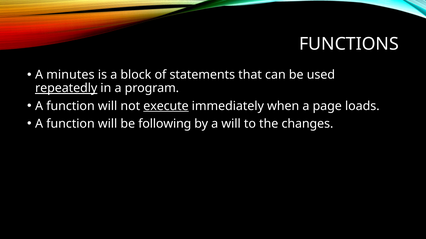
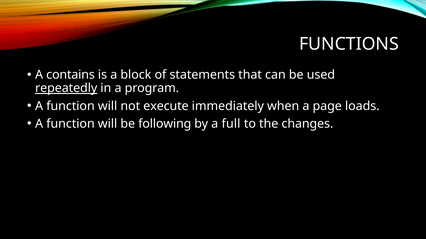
minutes: minutes -> contains (71, 75)
execute underline: present -> none (166, 106)
a will: will -> full (231, 124)
